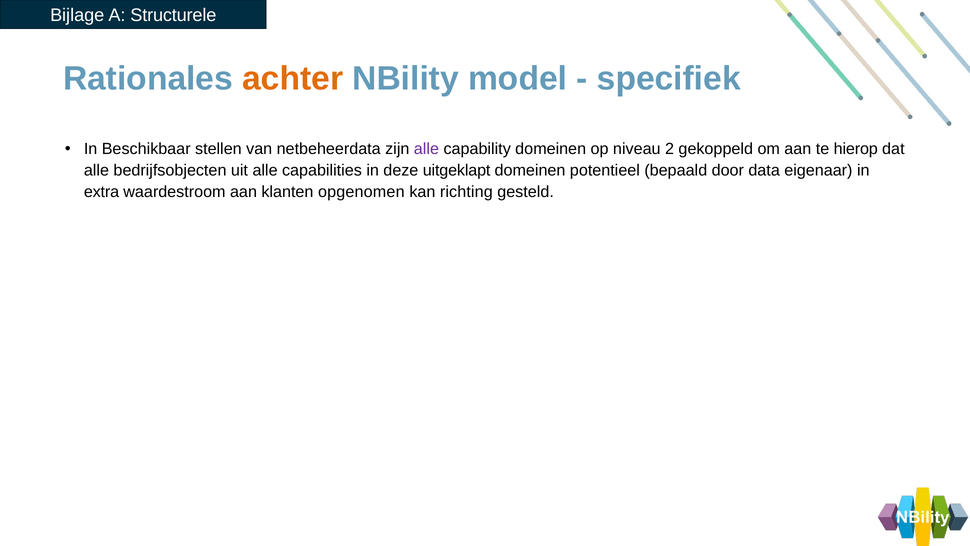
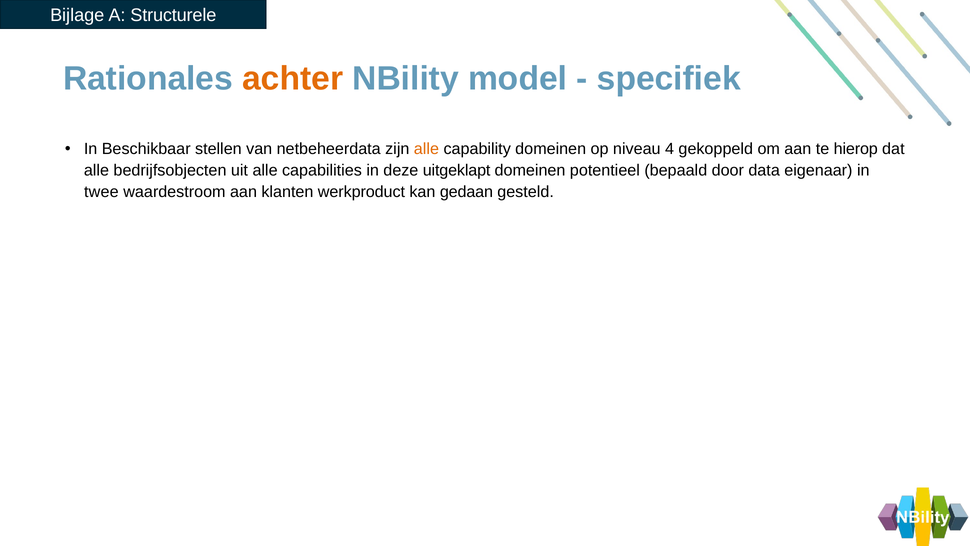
alle colour: purple -> orange (426, 149)
2: 2 -> 4 (670, 149)
extra: extra -> twee (101, 192)
opgenomen: opgenomen -> werkproduct (361, 192)
richting: richting -> gedaan (466, 192)
